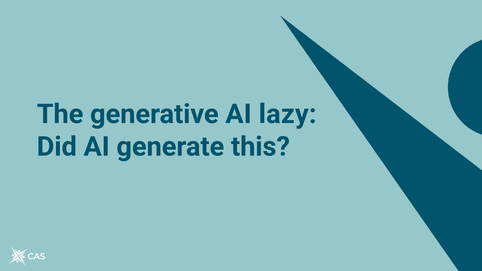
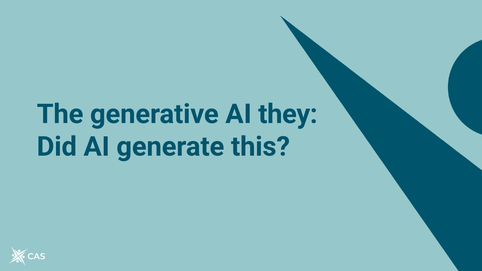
lazy: lazy -> they (288, 114)
